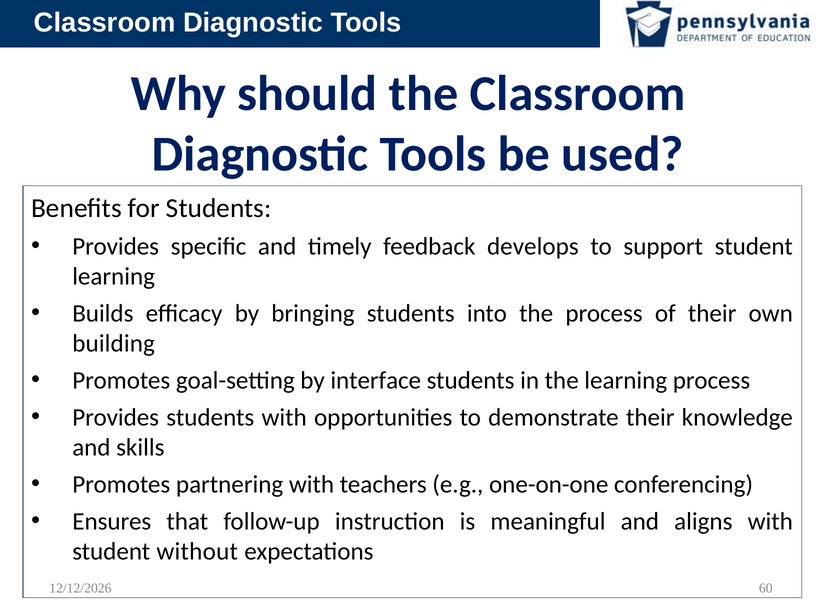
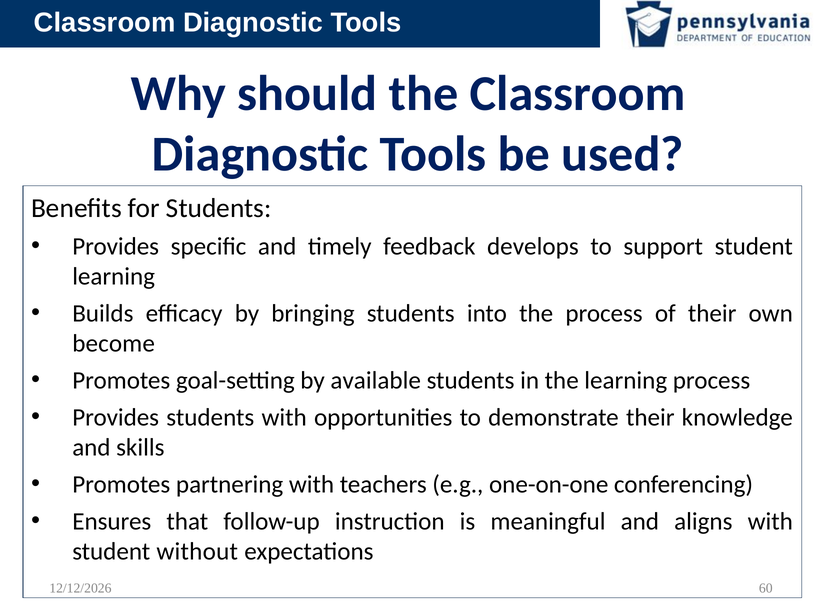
building: building -> become (114, 344)
interface: interface -> available (376, 381)
